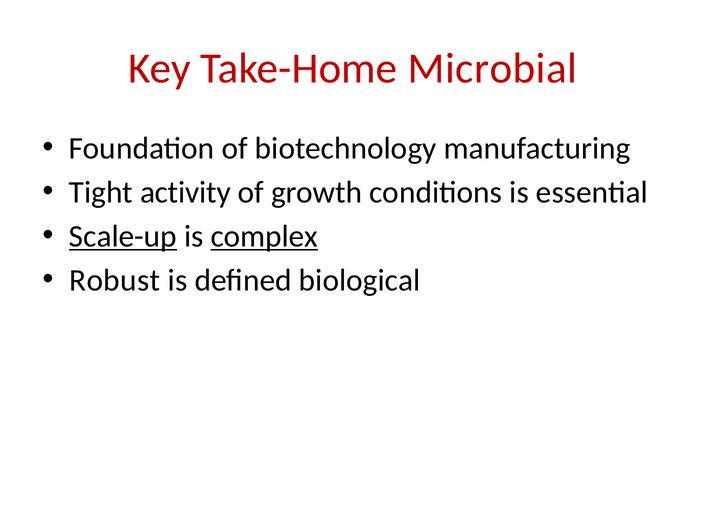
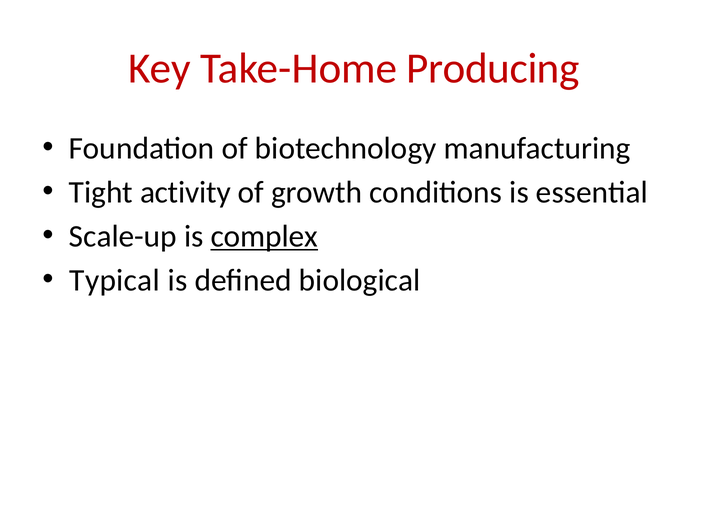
Microbial: Microbial -> Producing (493, 68)
Scale-up underline: present -> none (123, 236)
Robust: Robust -> Typical (115, 280)
